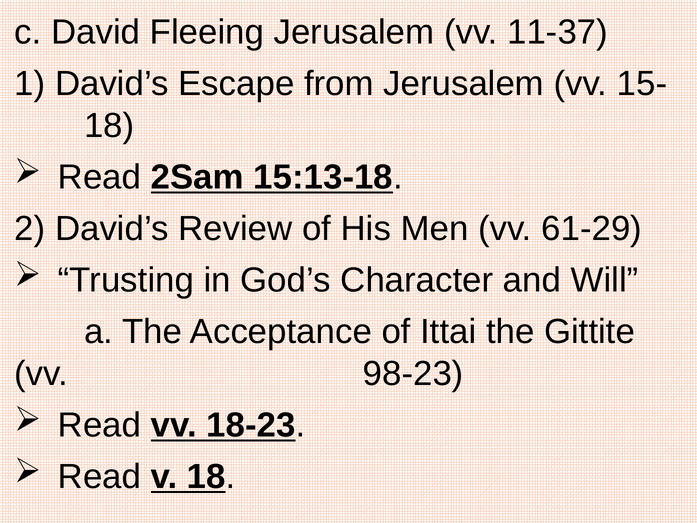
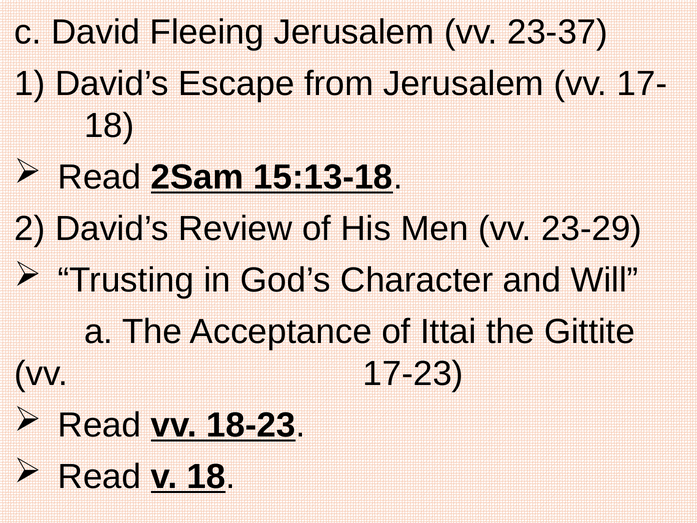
11-37: 11-37 -> 23-37 (558, 32)
15-: 15- -> 17- (642, 84)
61-29: 61-29 -> 23-29 (592, 229)
98-23: 98-23 -> 17-23 (413, 373)
